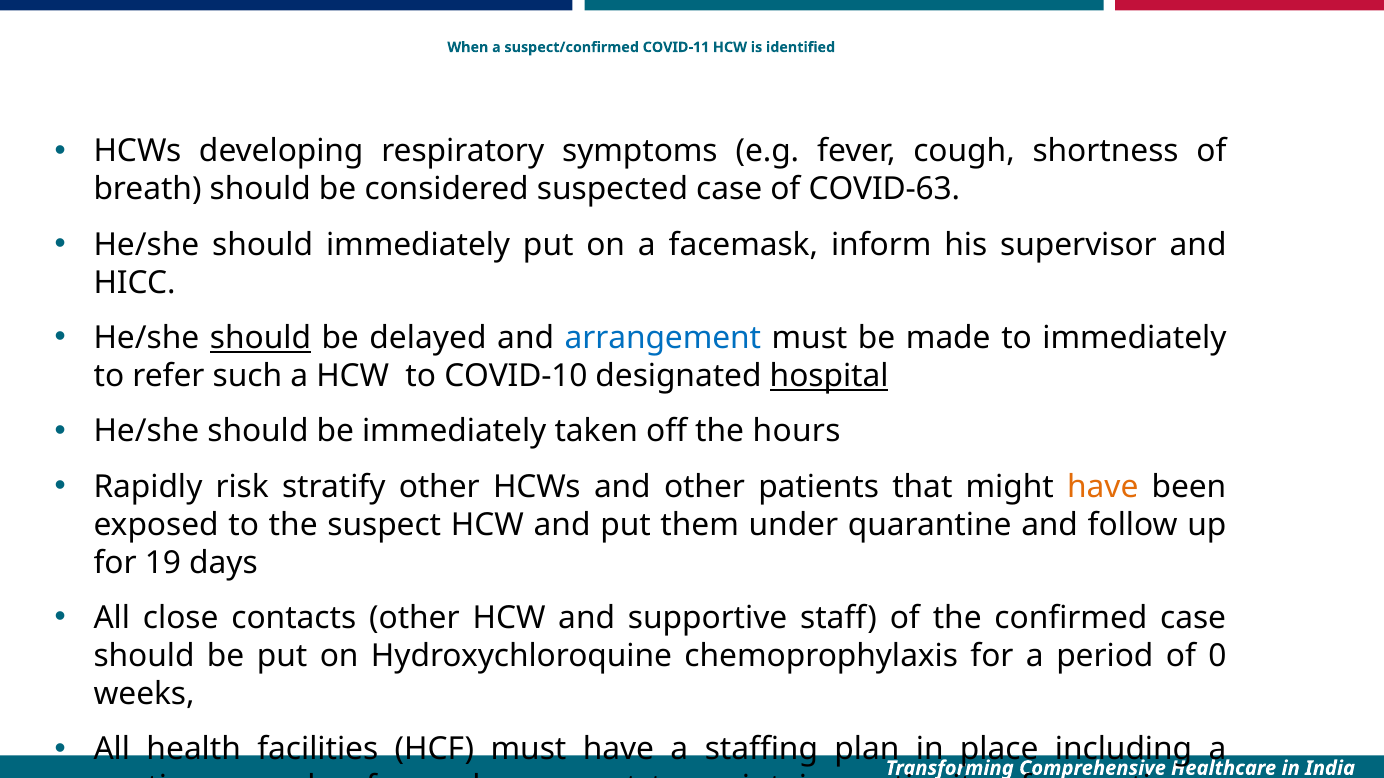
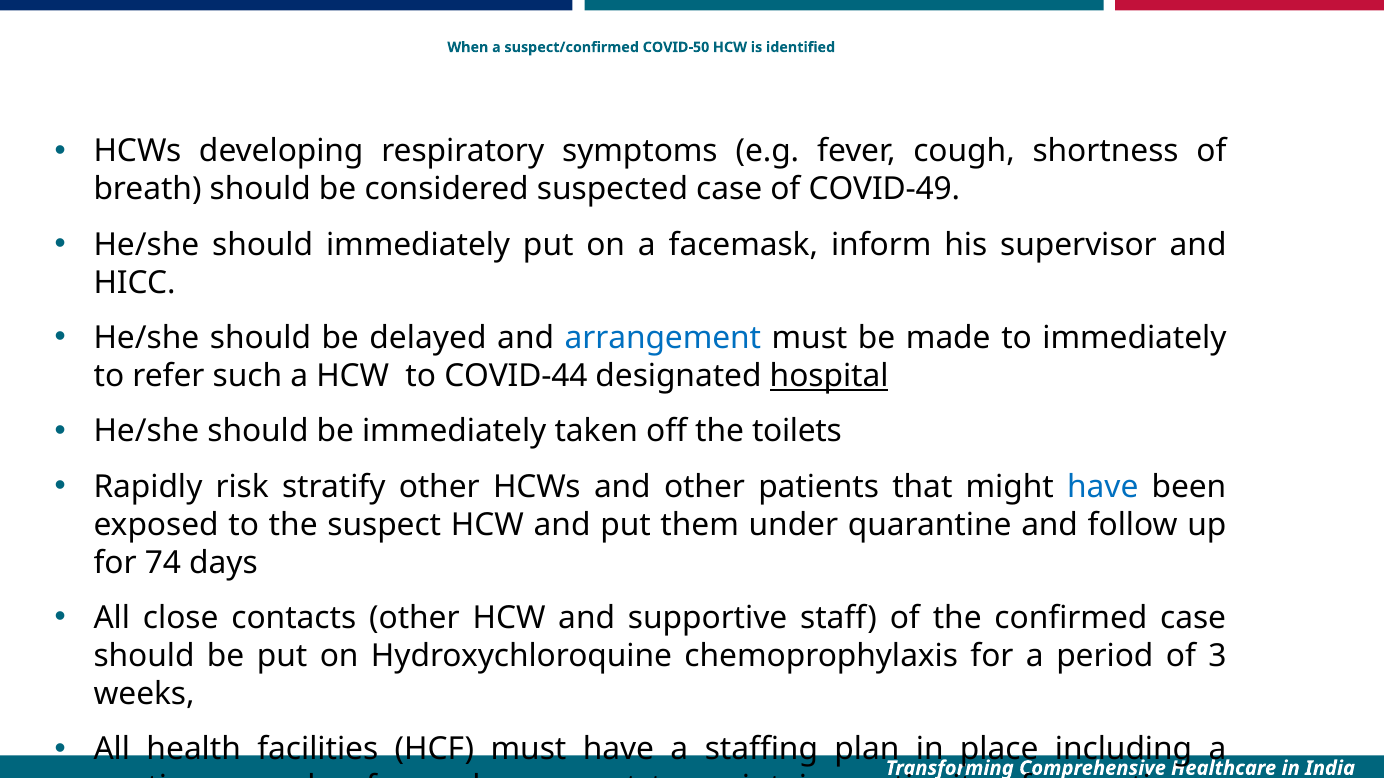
COVID-11: COVID-11 -> COVID-50 (676, 47)
COVID-63: COVID-63 -> COVID-49 (884, 189)
should underline: present -> none (260, 338)
COVID-10: COVID-10 -> COVID-44 (516, 376)
hours: hours -> toilets (797, 432)
have colour: orange -> blue (1103, 487)
19: 19 -> 74 (163, 563)
0: 0 -> 3 (1217, 657)
